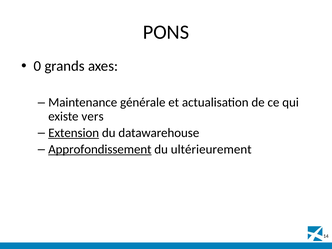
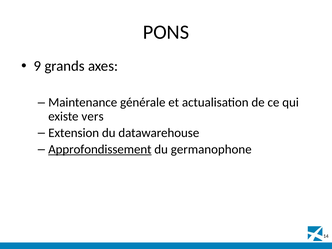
0: 0 -> 9 (37, 66)
Extension underline: present -> none (74, 133)
ultérieurement: ultérieurement -> germanophone (211, 149)
